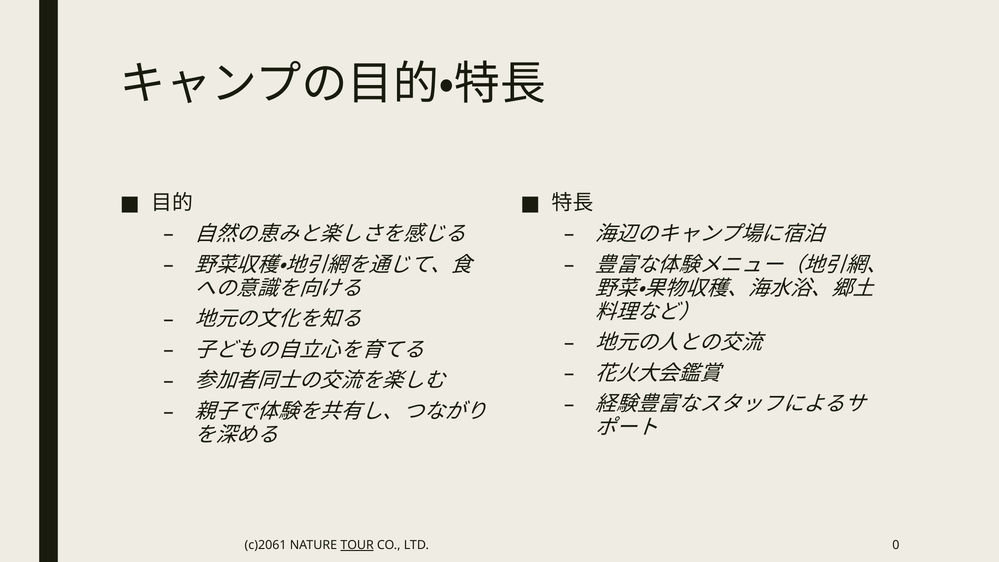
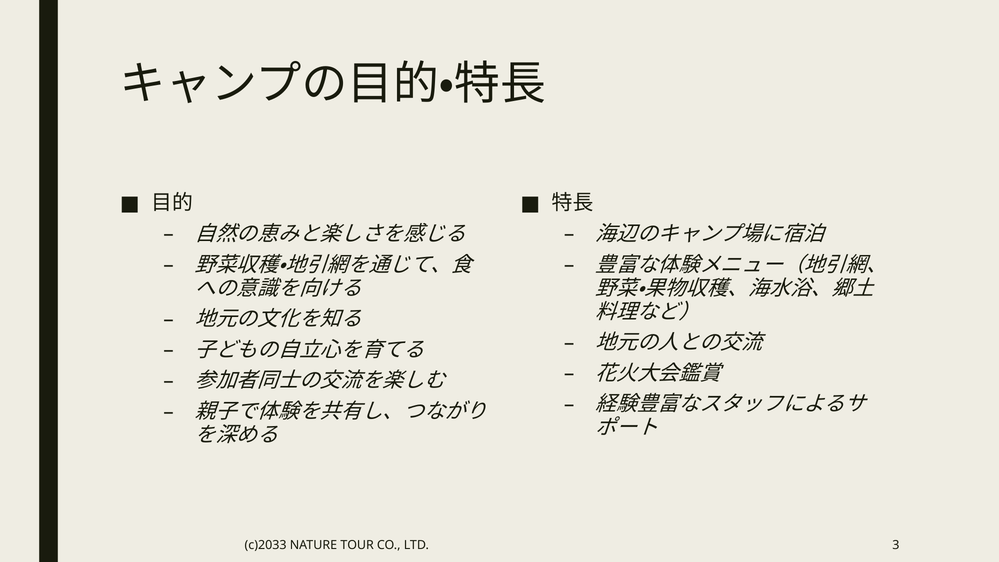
c)2061: c)2061 -> c)2033 (266, 545)
TOUR underline: present -> none (357, 545)
0: 0 -> 3 (896, 545)
